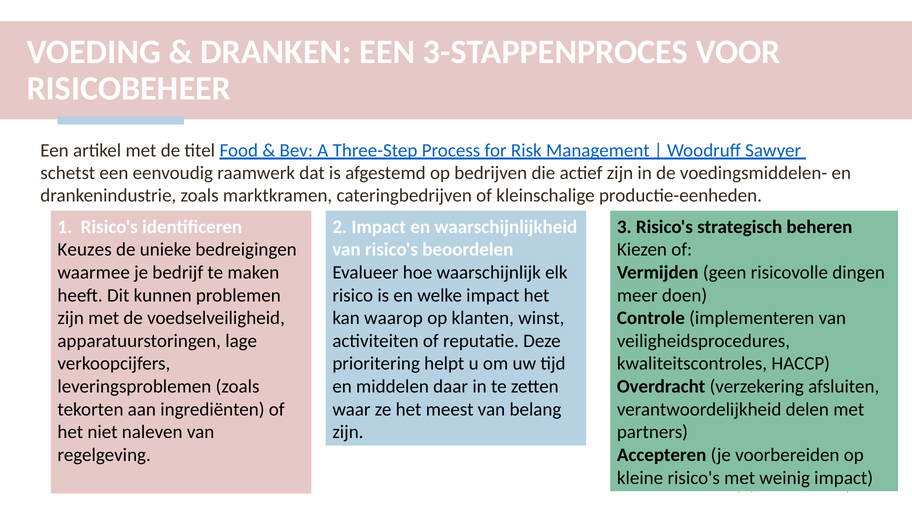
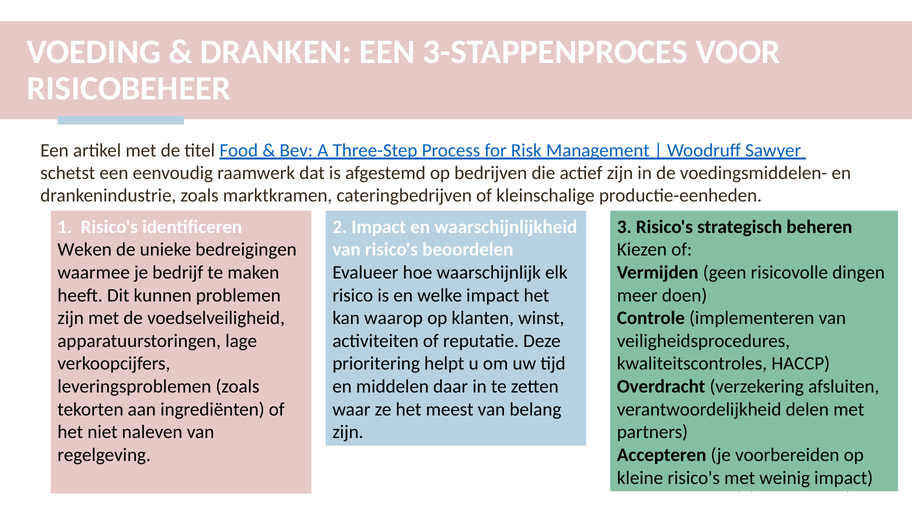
Keuzes: Keuzes -> Weken (85, 250)
